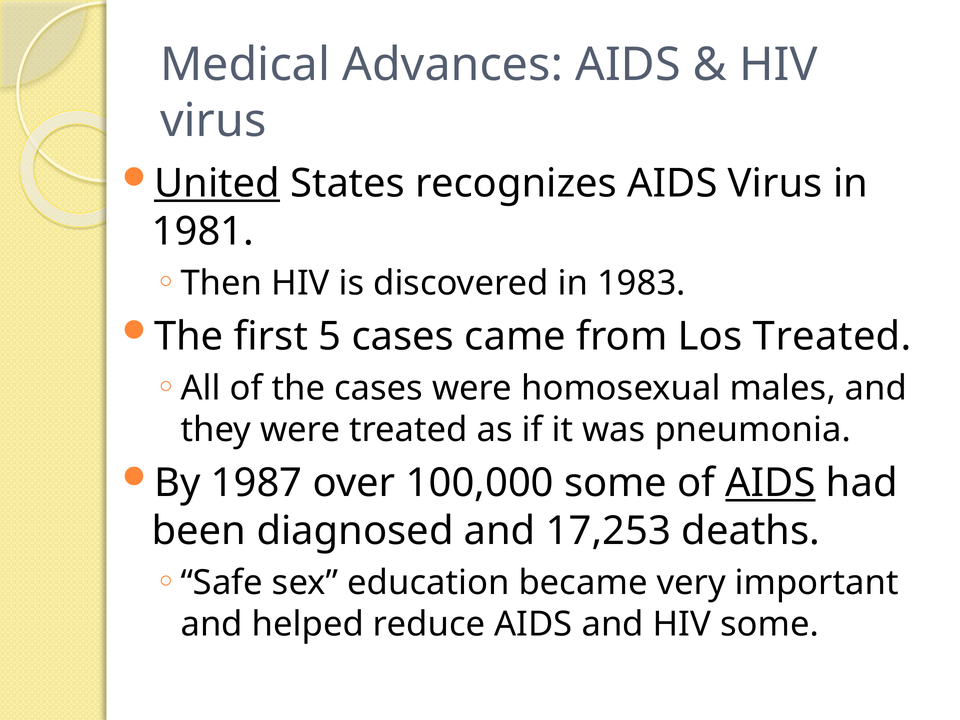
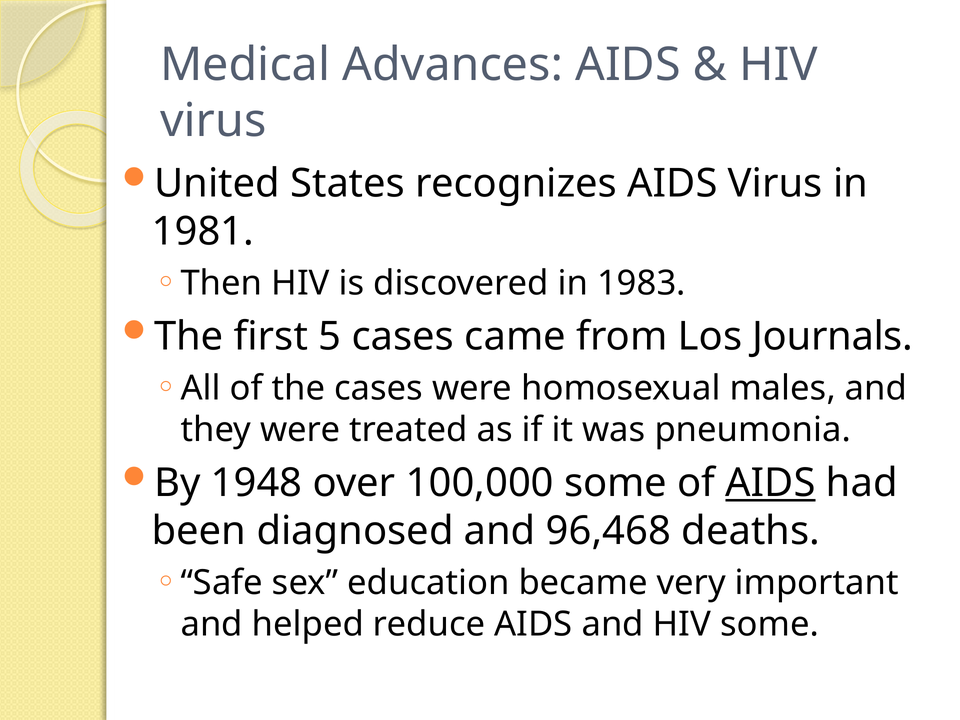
United underline: present -> none (217, 184)
Los Treated: Treated -> Journals (833, 336)
1987: 1987 -> 1948 (257, 483)
17,253: 17,253 -> 96,468 (609, 531)
